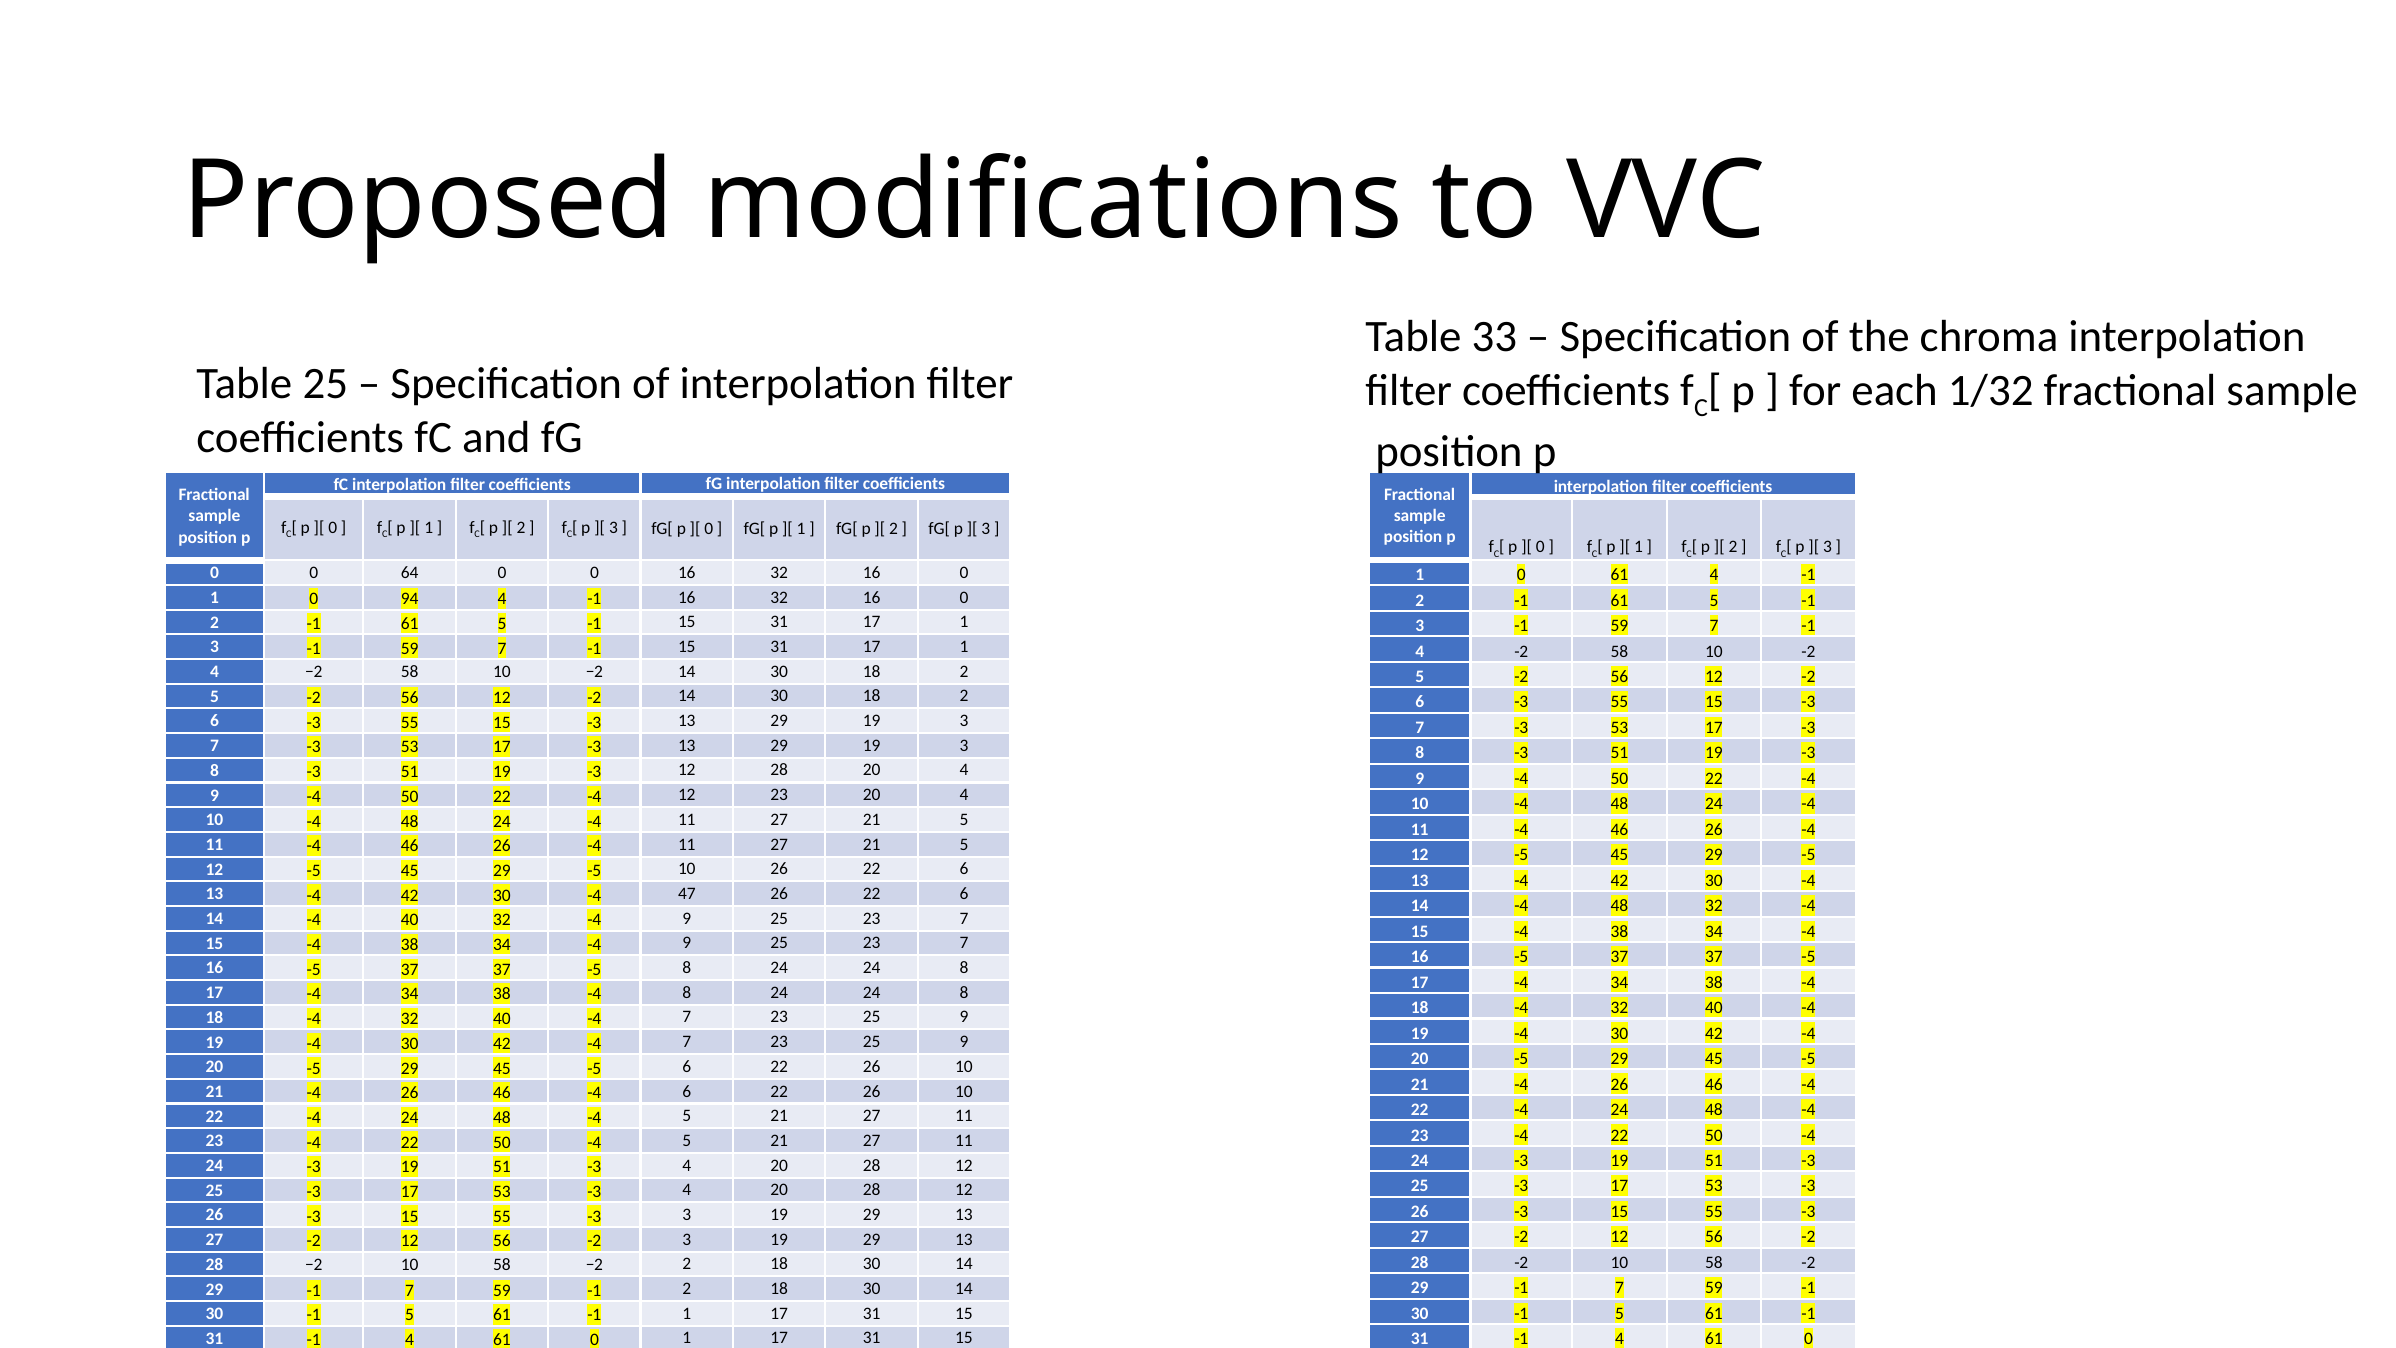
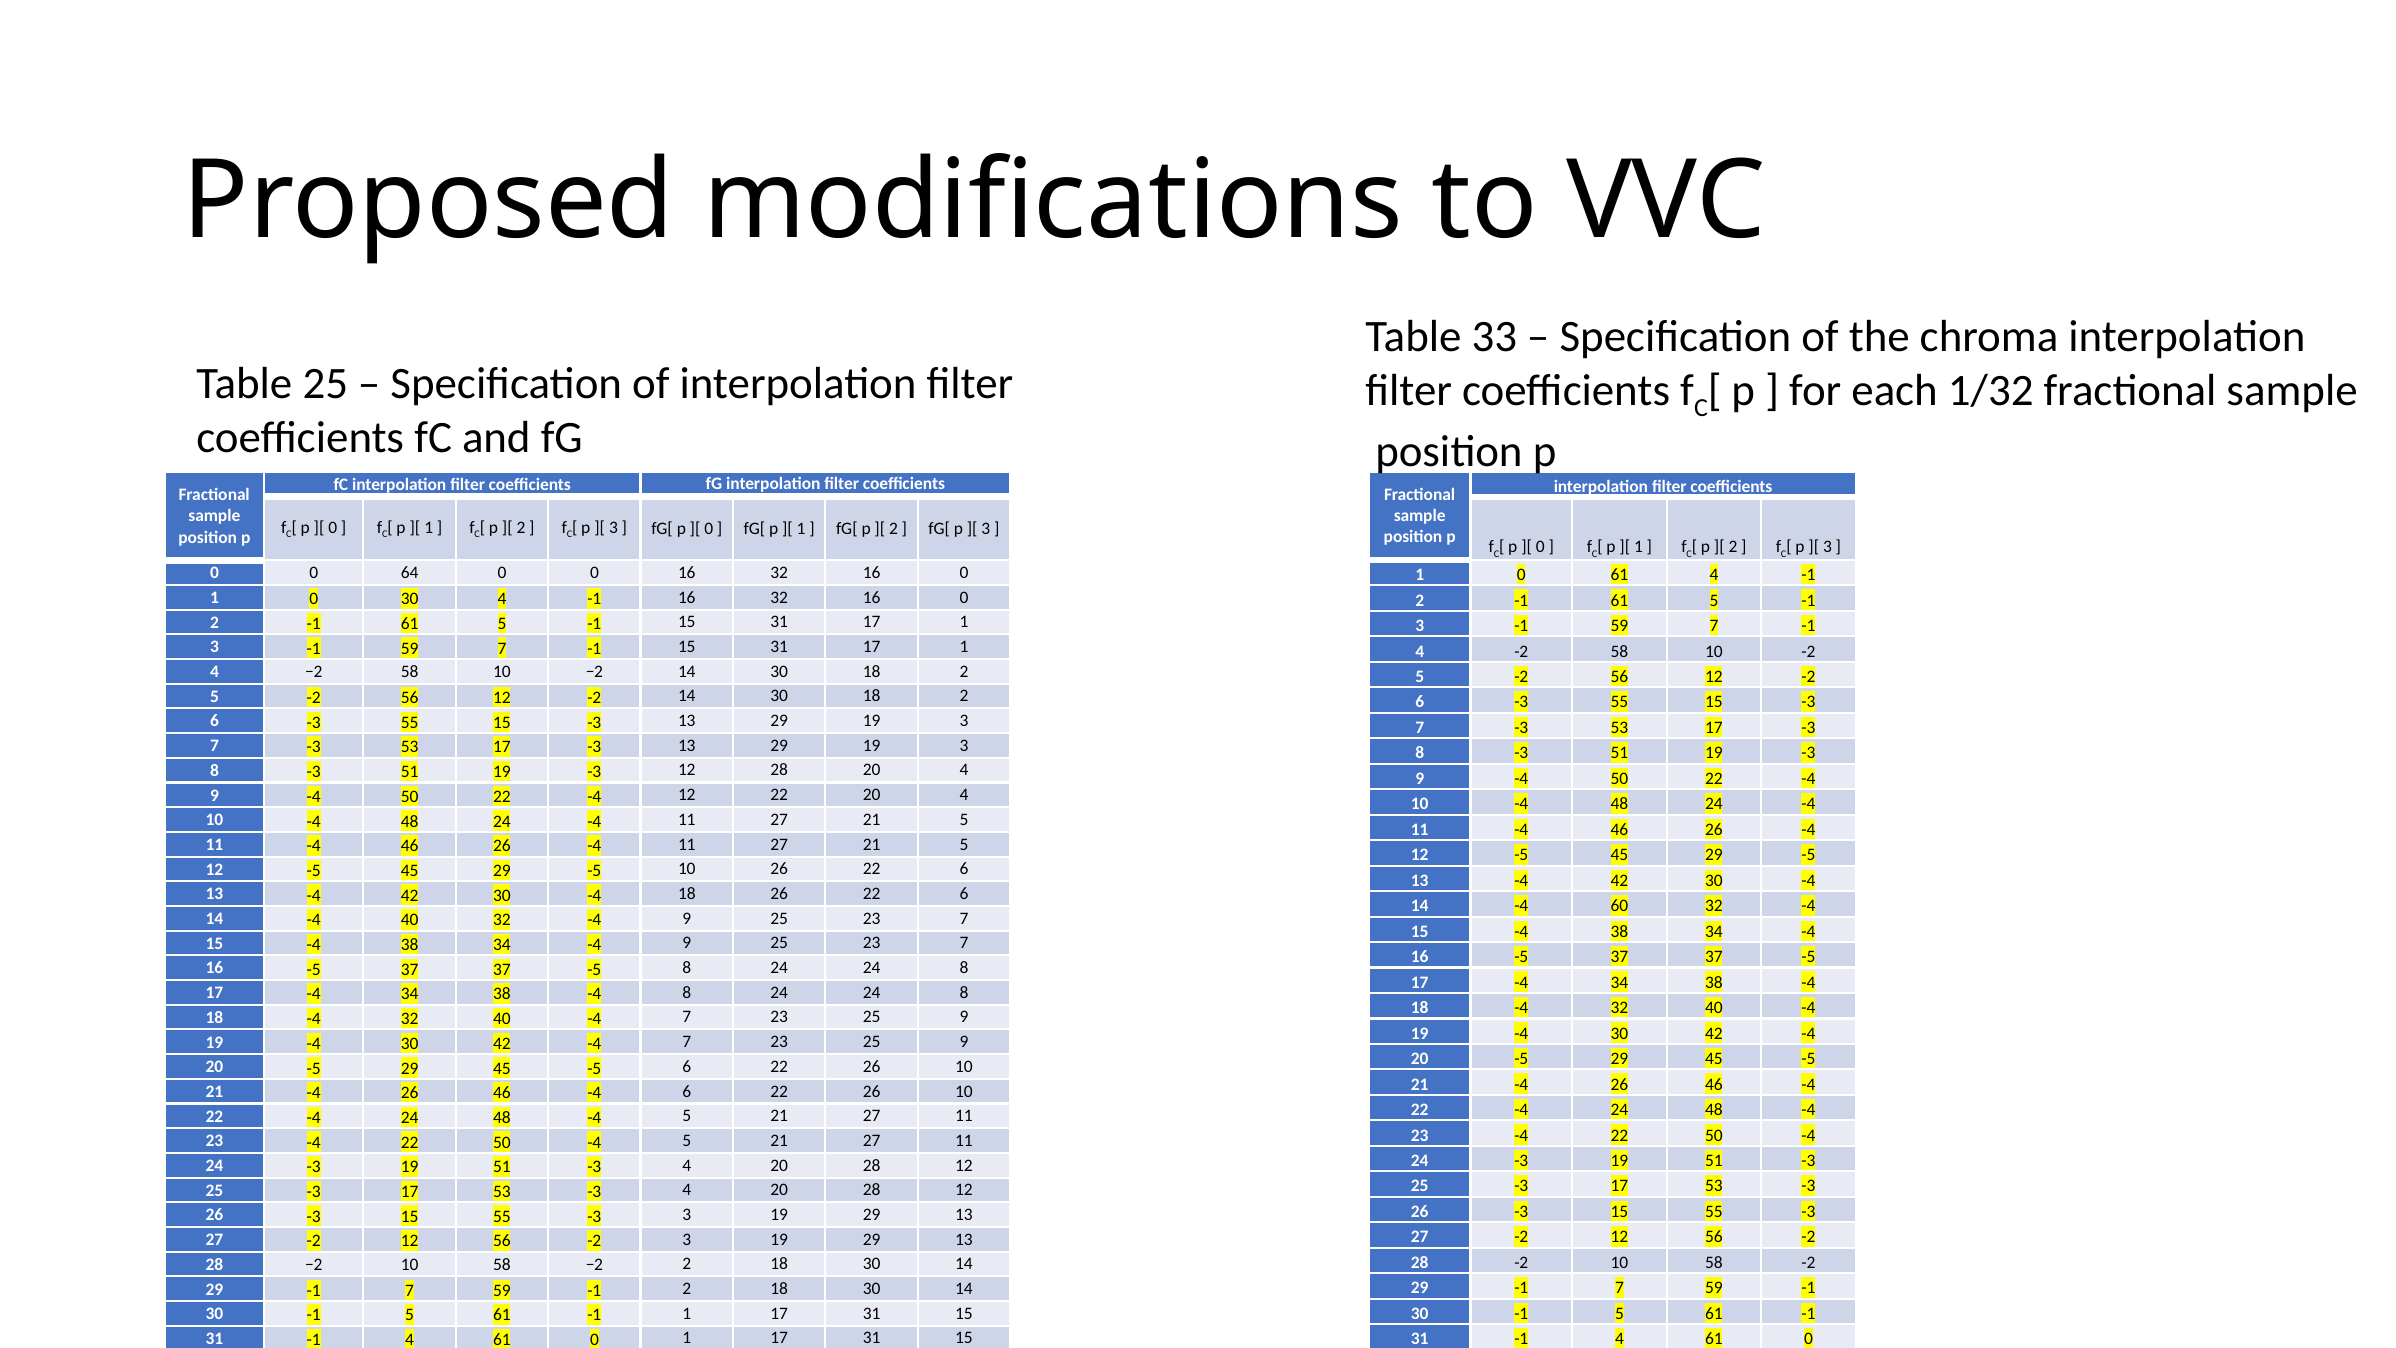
0 94: 94 -> 30 (410, 599)
12 23: 23 -> 22 (779, 795)
30 -4 47: 47 -> 18 (687, 894)
14 -4 48: 48 -> 60 (1620, 906)
